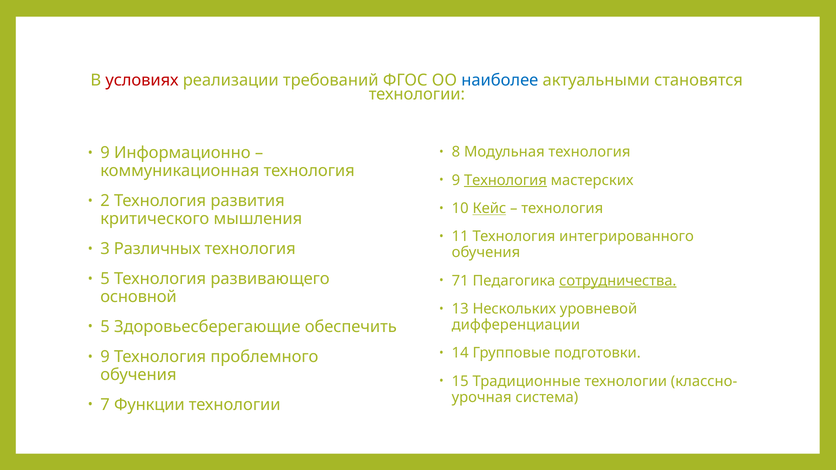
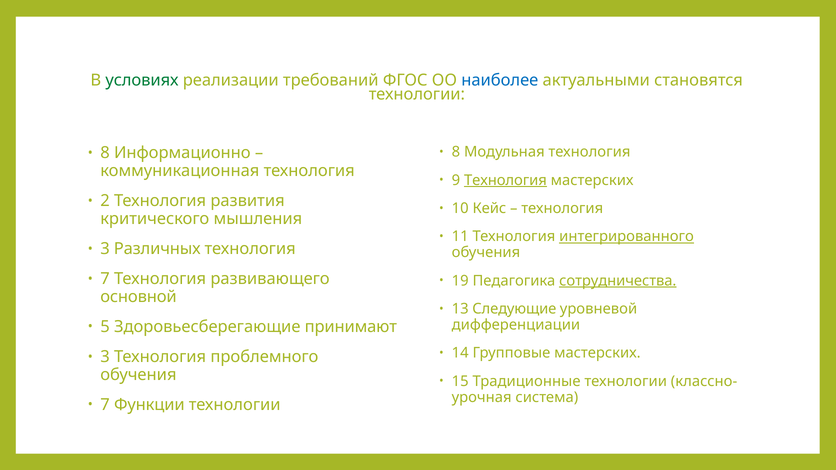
условиях colour: red -> green (142, 80)
9: 9 -> 8 (105, 153)
Кейс underline: present -> none (489, 208)
интегрированного underline: none -> present (627, 237)
5: 5 -> 7 (105, 279)
71: 71 -> 19 (460, 281)
Нескольких: Нескольких -> Следующие (514, 309)
обеспечить: обеспечить -> принимают (351, 327)
Групповые подготовки: подготовки -> мастерских (597, 353)
9: 9 -> 3 (105, 357)
